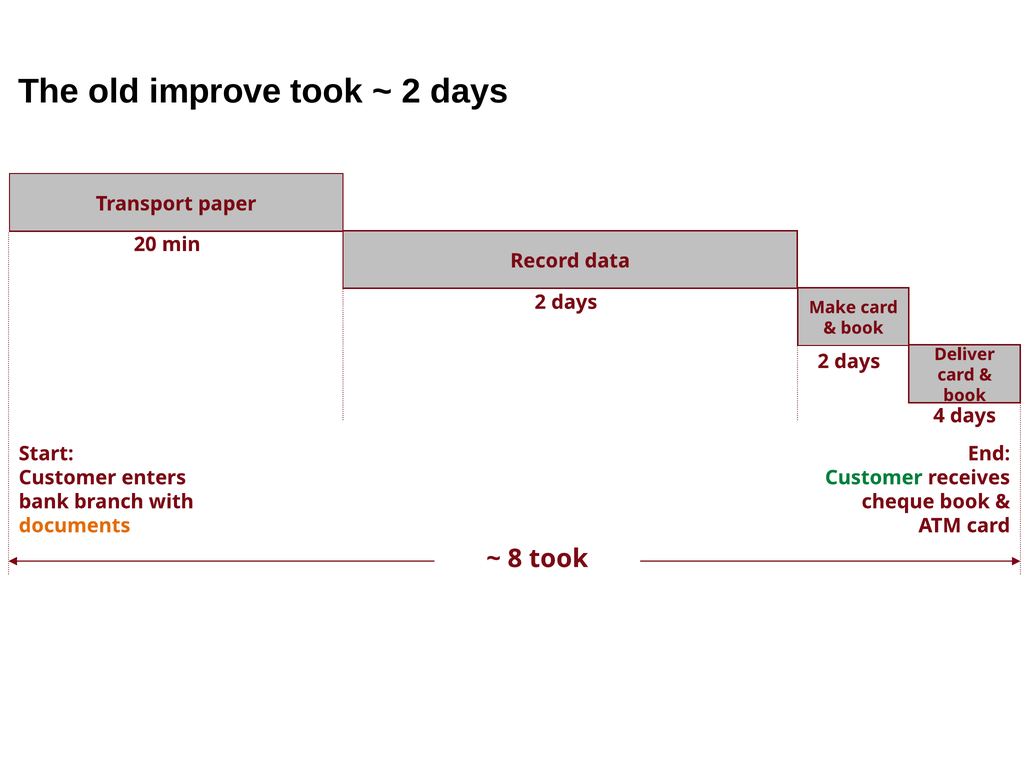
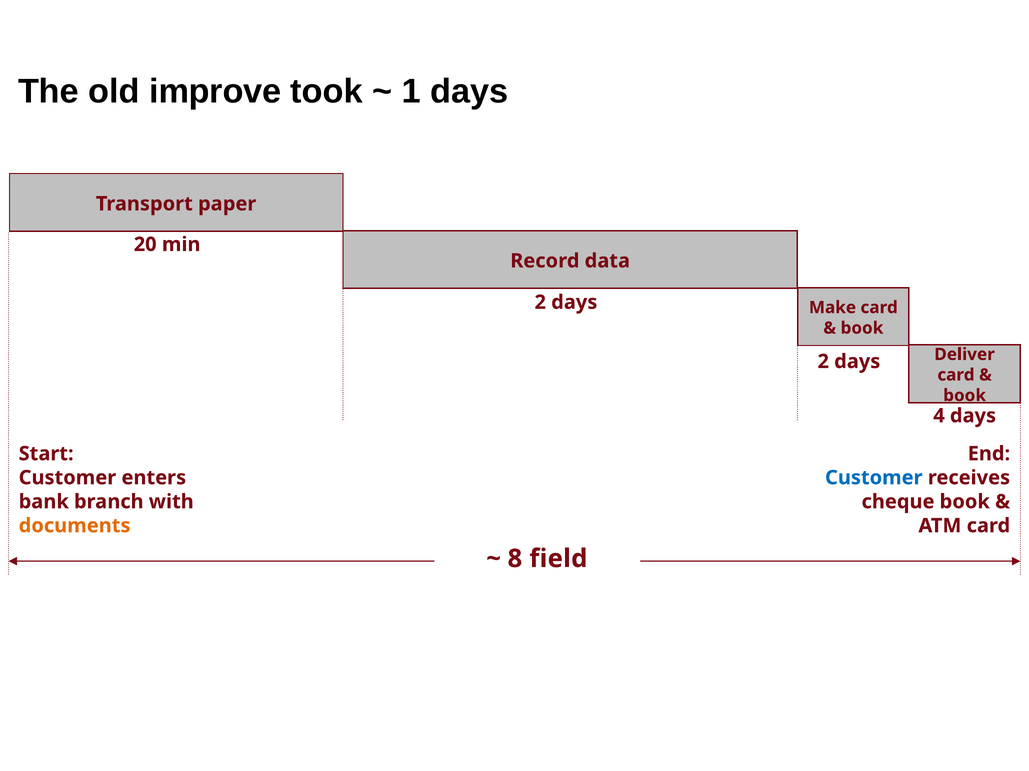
2: 2 -> 1 (411, 91)
Customer colour: green -> blue (874, 478)
8 took: took -> field (558, 559)
